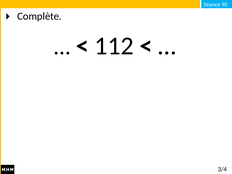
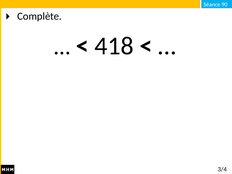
112: 112 -> 418 (114, 46)
